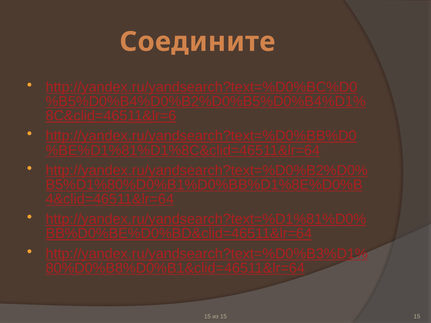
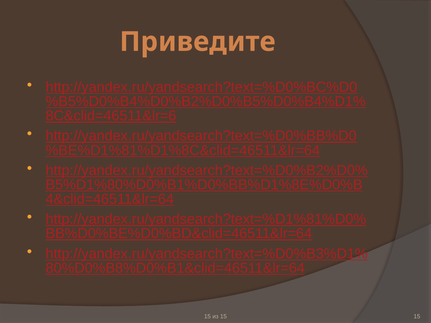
Соедините: Соедините -> Приведите (198, 42)
